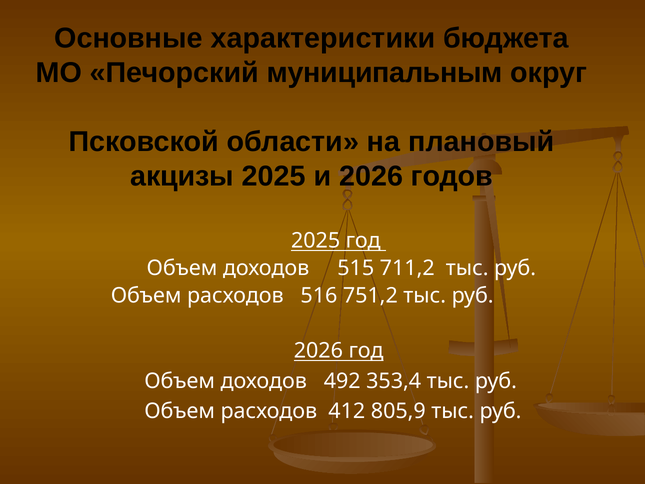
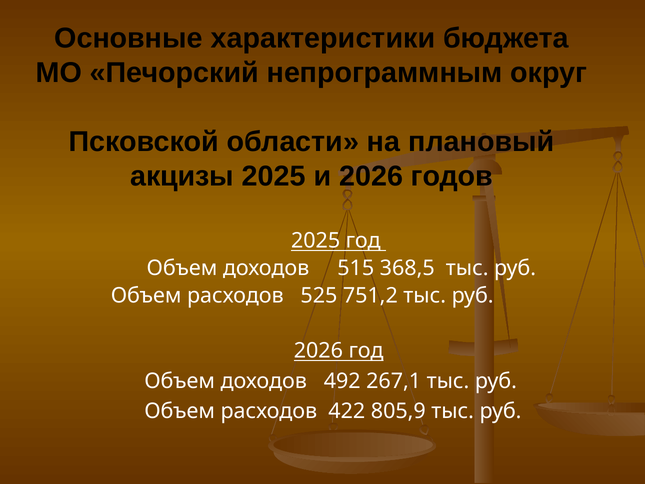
муниципальным: муниципальным -> непрограммным (385, 73)
711,2: 711,2 -> 368,5 (407, 268)
516: 516 -> 525 (319, 295)
353,4: 353,4 -> 267,1 (394, 381)
412: 412 -> 422 (347, 411)
